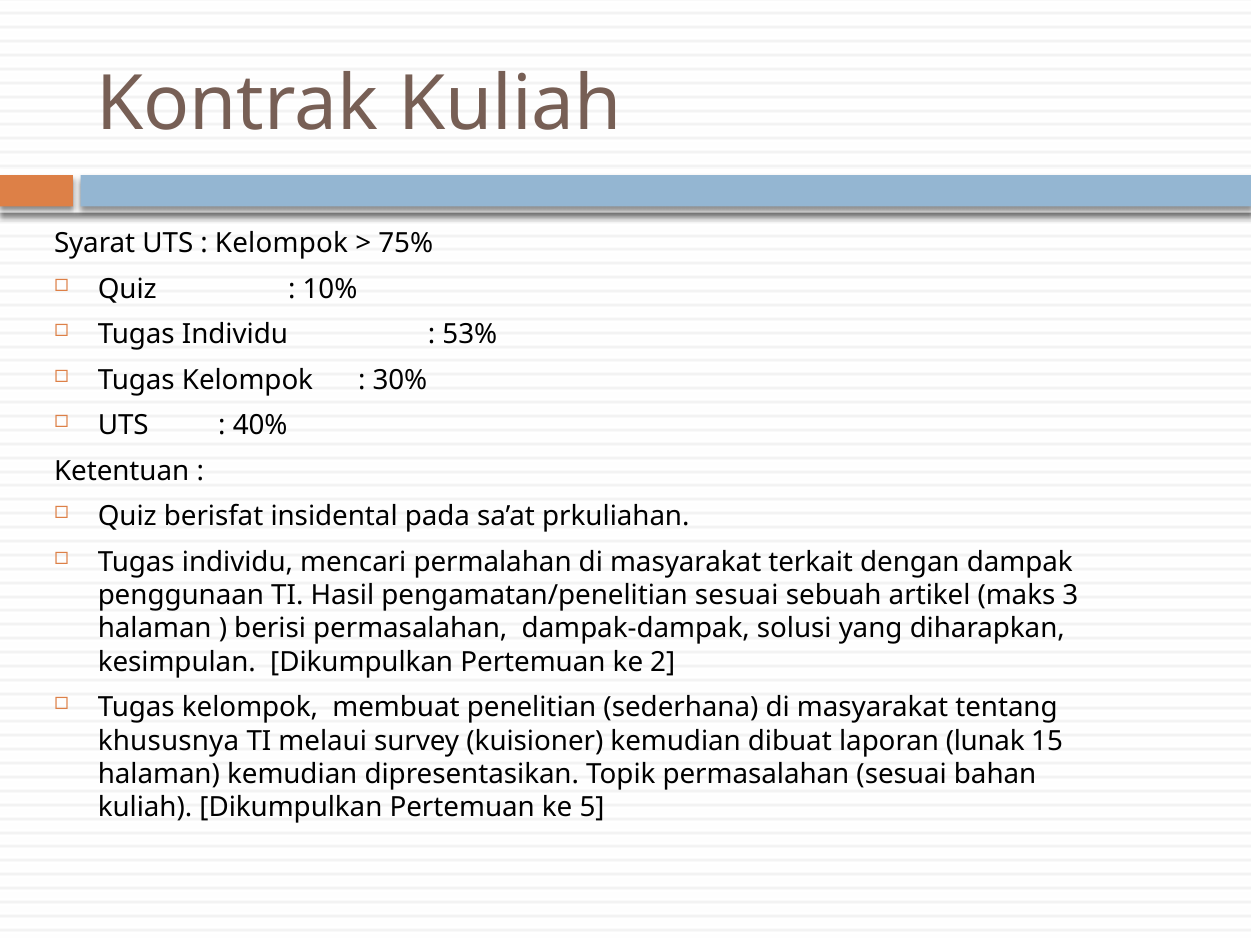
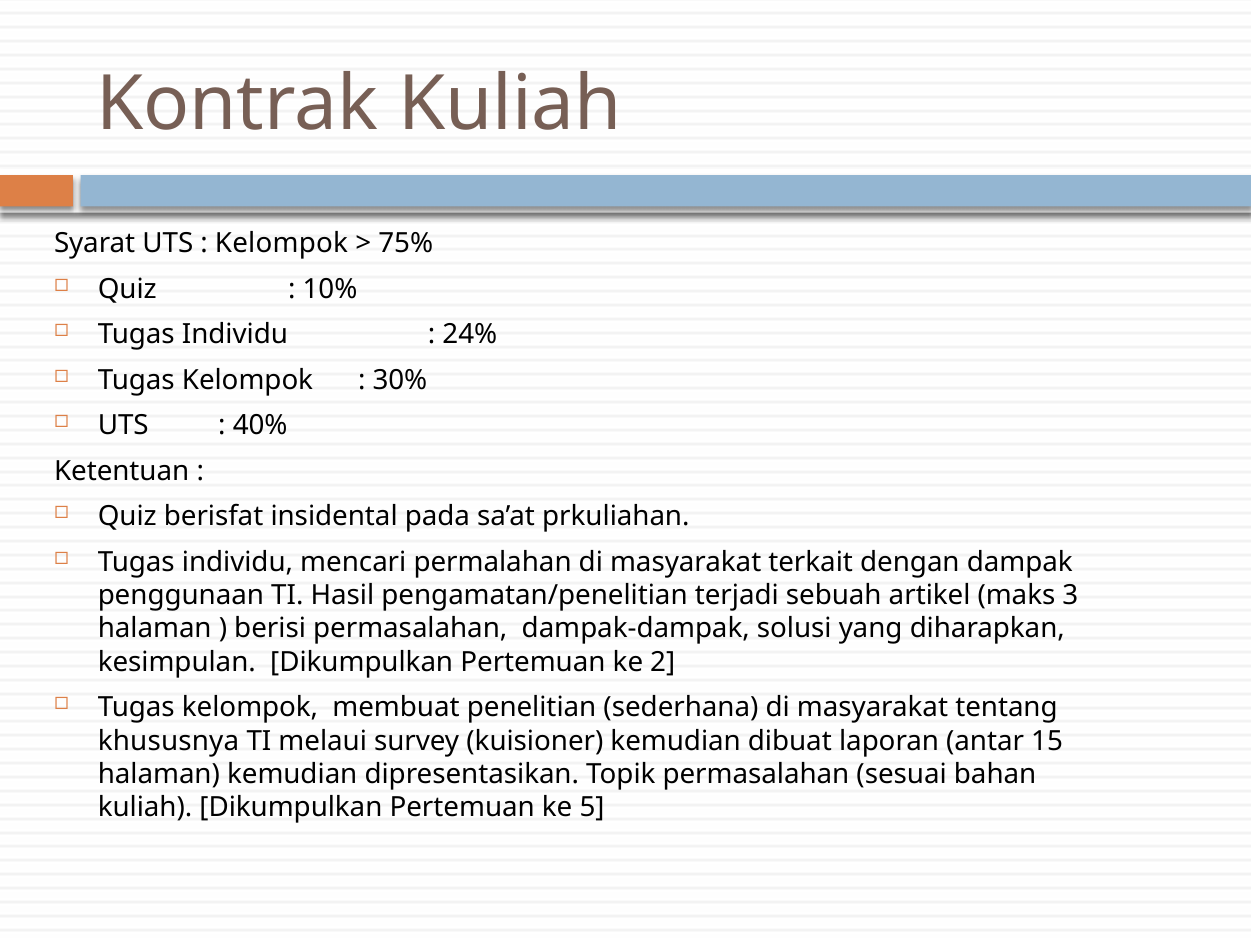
53%: 53% -> 24% (470, 335)
pengamatan/penelitian sesuai: sesuai -> terjadi (737, 596)
lunak: lunak -> antar (985, 741)
